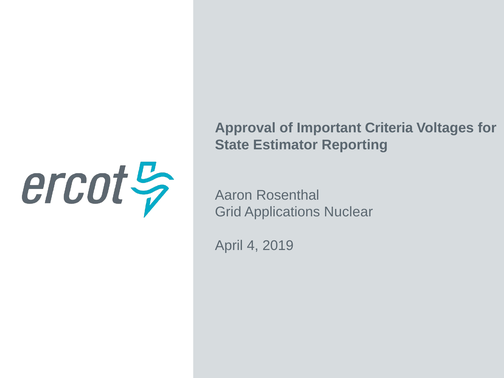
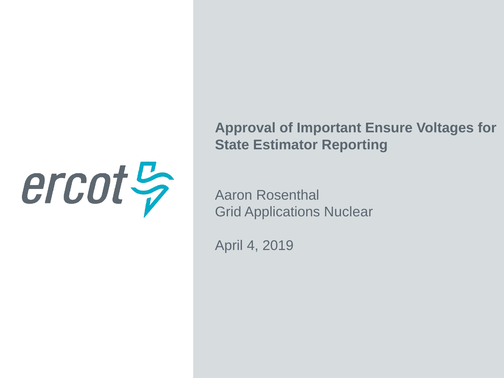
Criteria: Criteria -> Ensure (389, 128)
